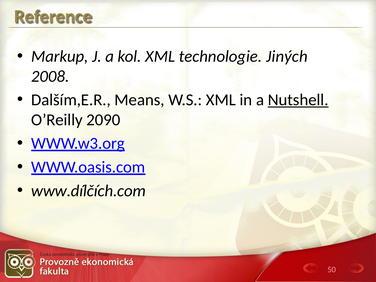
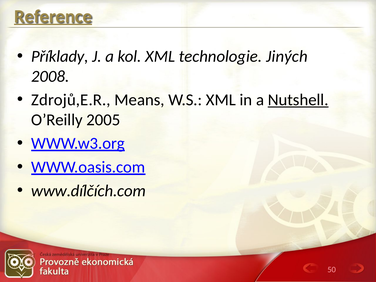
Reference underline: none -> present (53, 16)
Markup: Markup -> Příklady (60, 56)
Dalším,E.R: Dalším,E.R -> Zdrojů,E.R (71, 100)
2090: 2090 -> 2005 (103, 120)
